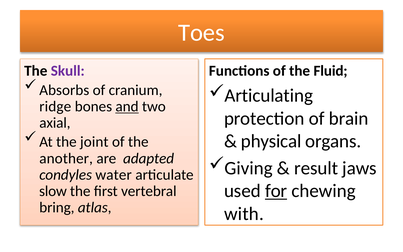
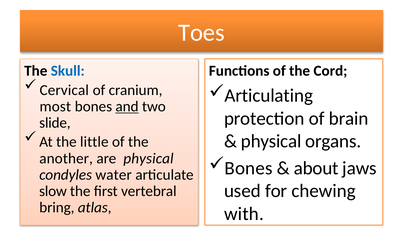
Skull colour: purple -> blue (68, 71)
Fluid: Fluid -> Cord (330, 71)
Absorbs: Absorbs -> Cervical (64, 90)
ridge: ridge -> most (55, 106)
axial: axial -> slide (55, 123)
joint: joint -> little (94, 142)
are adapted: adapted -> physical (149, 158)
Giving: Giving -> Bones (249, 168)
result: result -> about (316, 168)
for underline: present -> none (276, 191)
